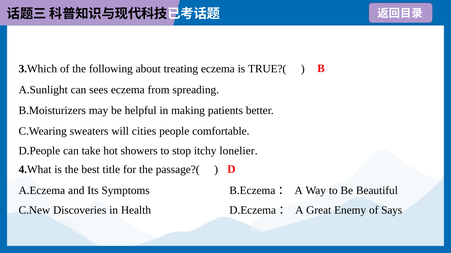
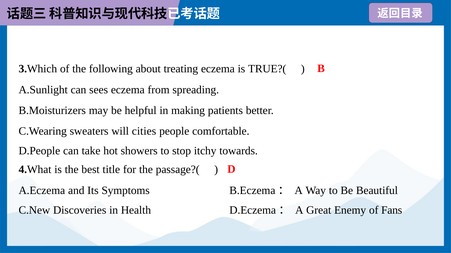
lonelier: lonelier -> towards (239, 151)
Says: Says -> Fans (392, 211)
